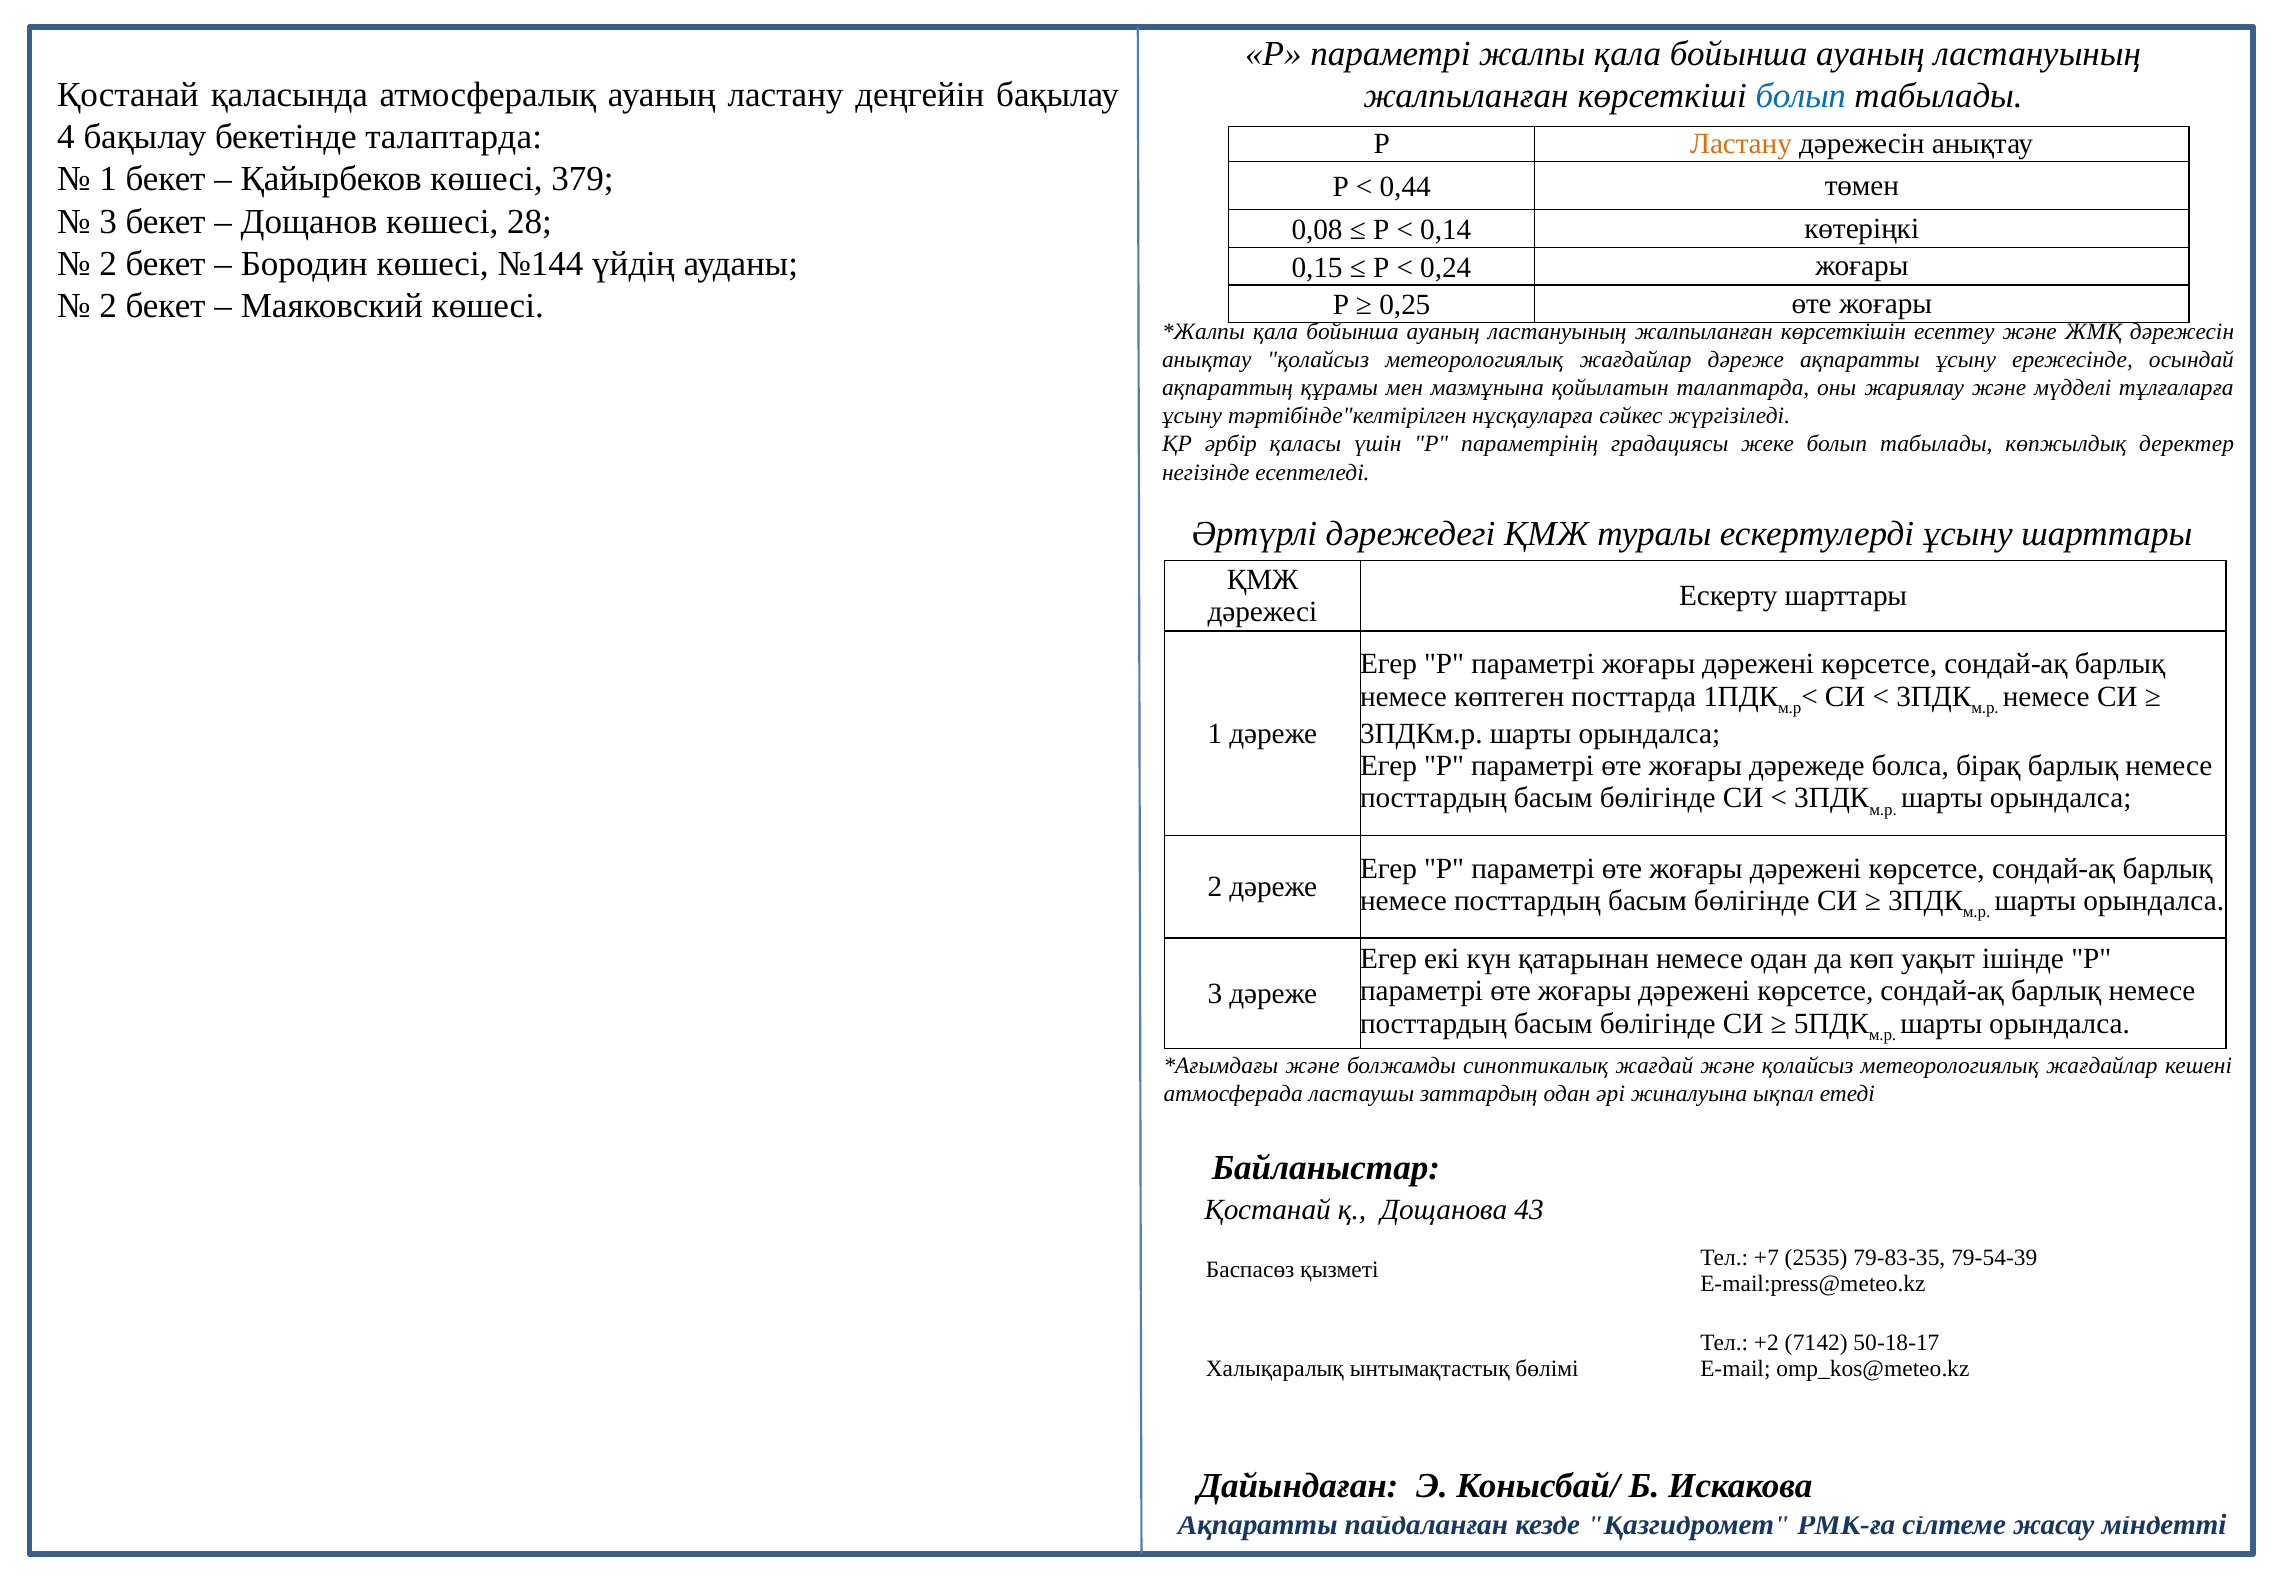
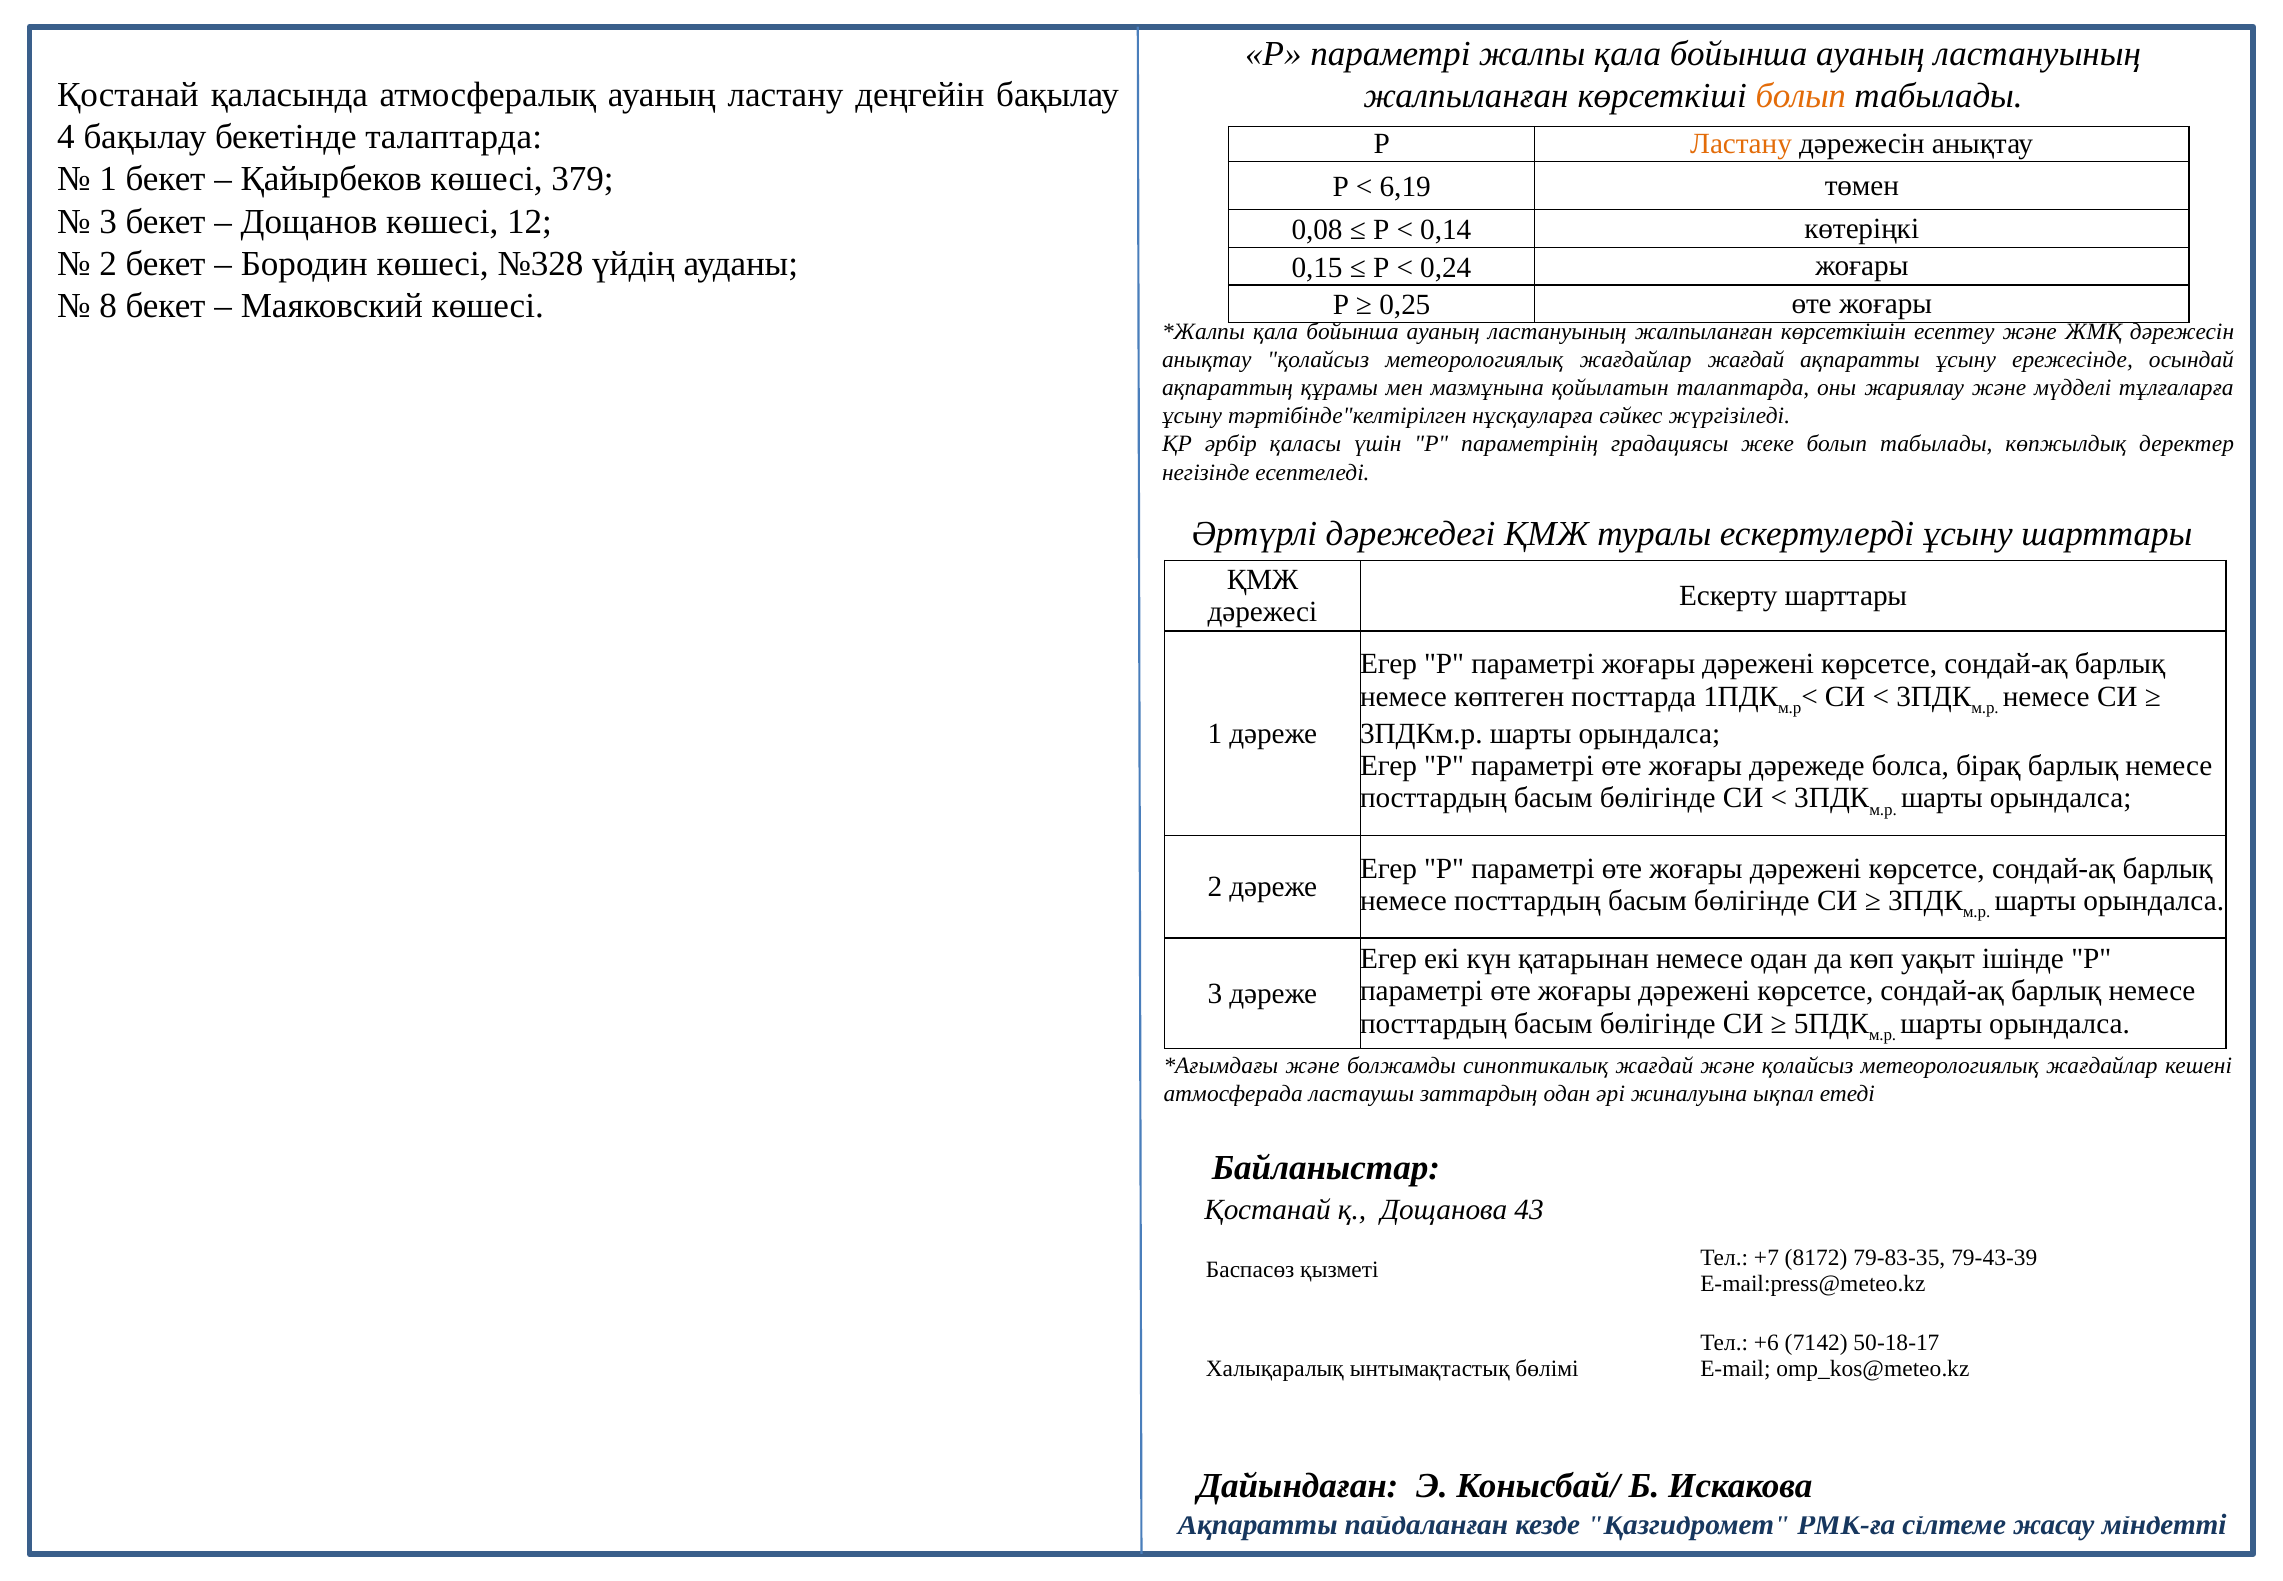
болып colour: blue -> orange (1801, 96)
0,44: 0,44 -> 6,19 (1405, 187)
28: 28 -> 12 (530, 221)
№144: №144 -> №328 (541, 264)
2: 2 -> 8 (108, 306)
жағдайлар дәреже: дәреже -> жағдай (1746, 360)
2535: 2535 -> 8172 (1816, 1257)
79-54-39: 79-54-39 -> 79-43-39 (1994, 1257)
+2: +2 -> +6 (1766, 1342)
